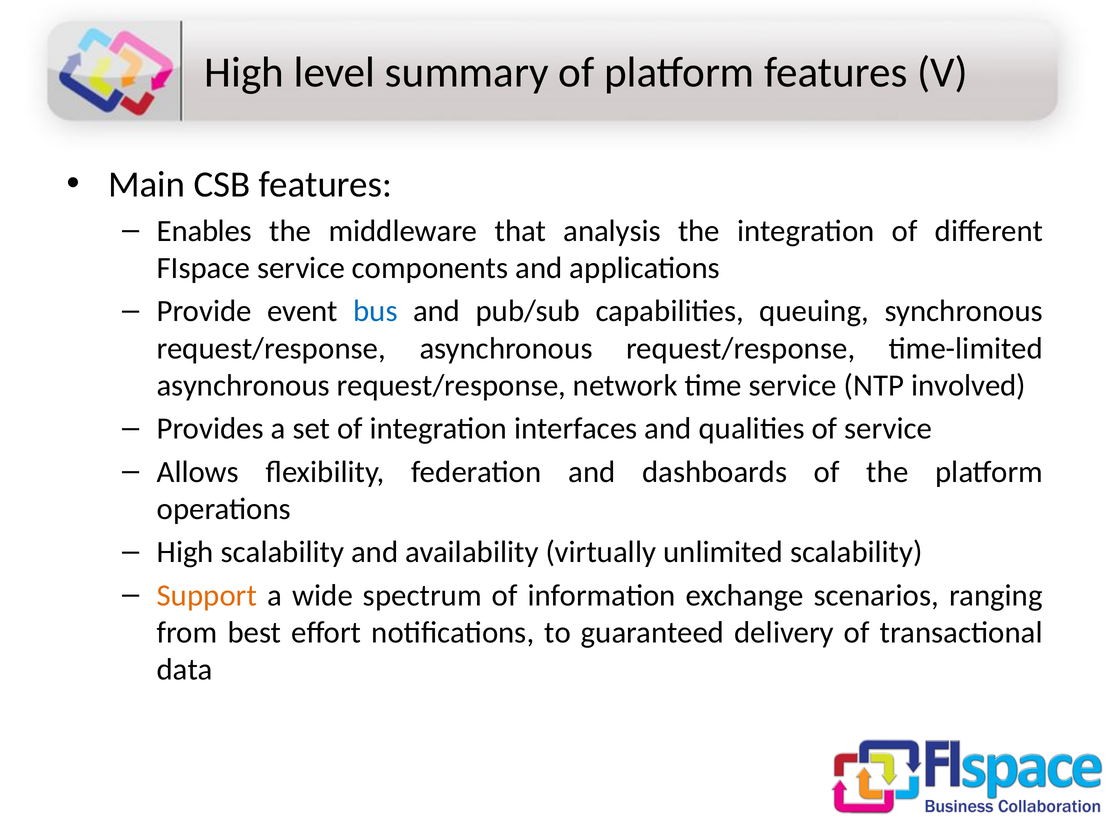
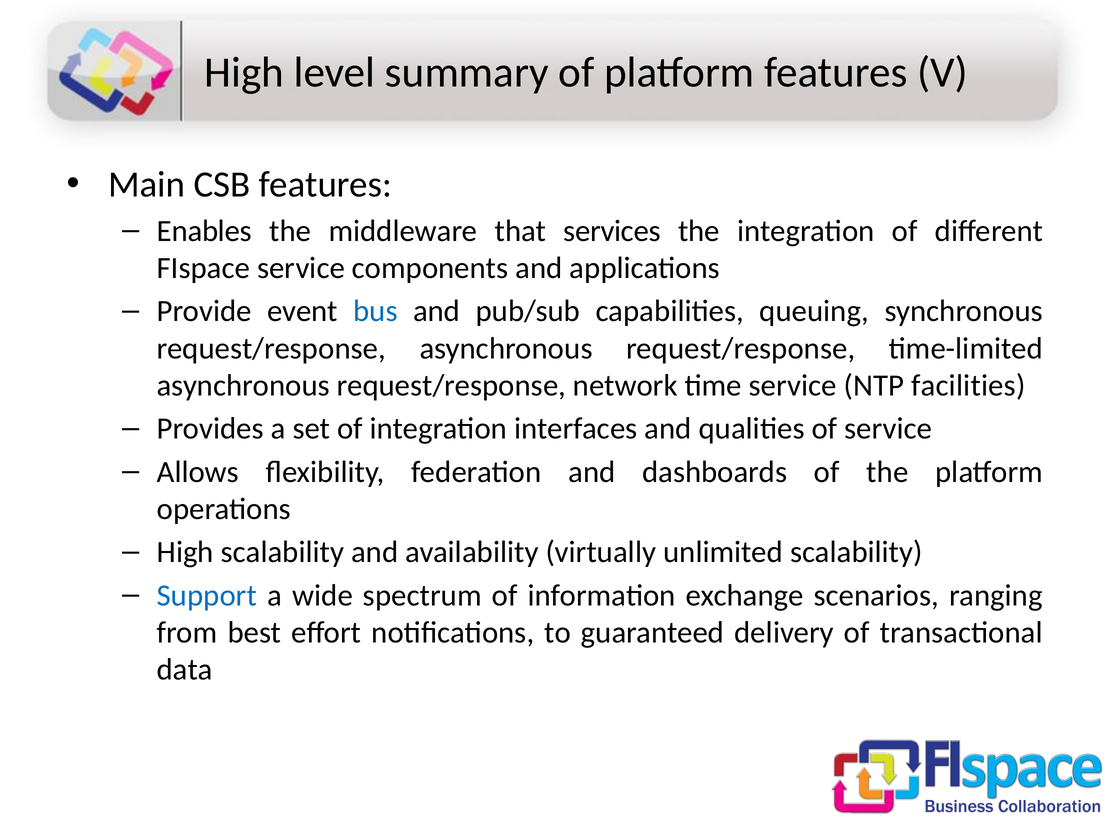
analysis: analysis -> services (612, 231)
involved: involved -> facilities (968, 385)
Support colour: orange -> blue (207, 595)
